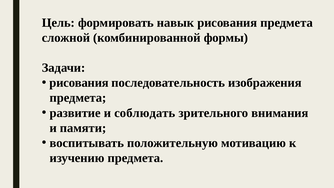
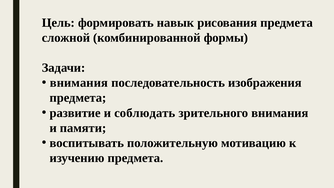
рисования: рисования -> внимания (79, 83)
